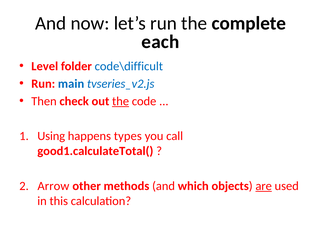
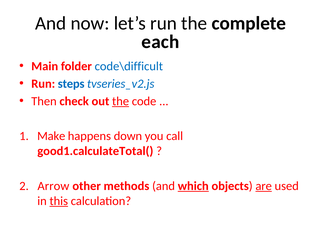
Level: Level -> Main (45, 66)
main: main -> steps (71, 84)
Using: Using -> Make (51, 136)
types: types -> down (128, 136)
which underline: none -> present (193, 186)
this underline: none -> present (59, 201)
